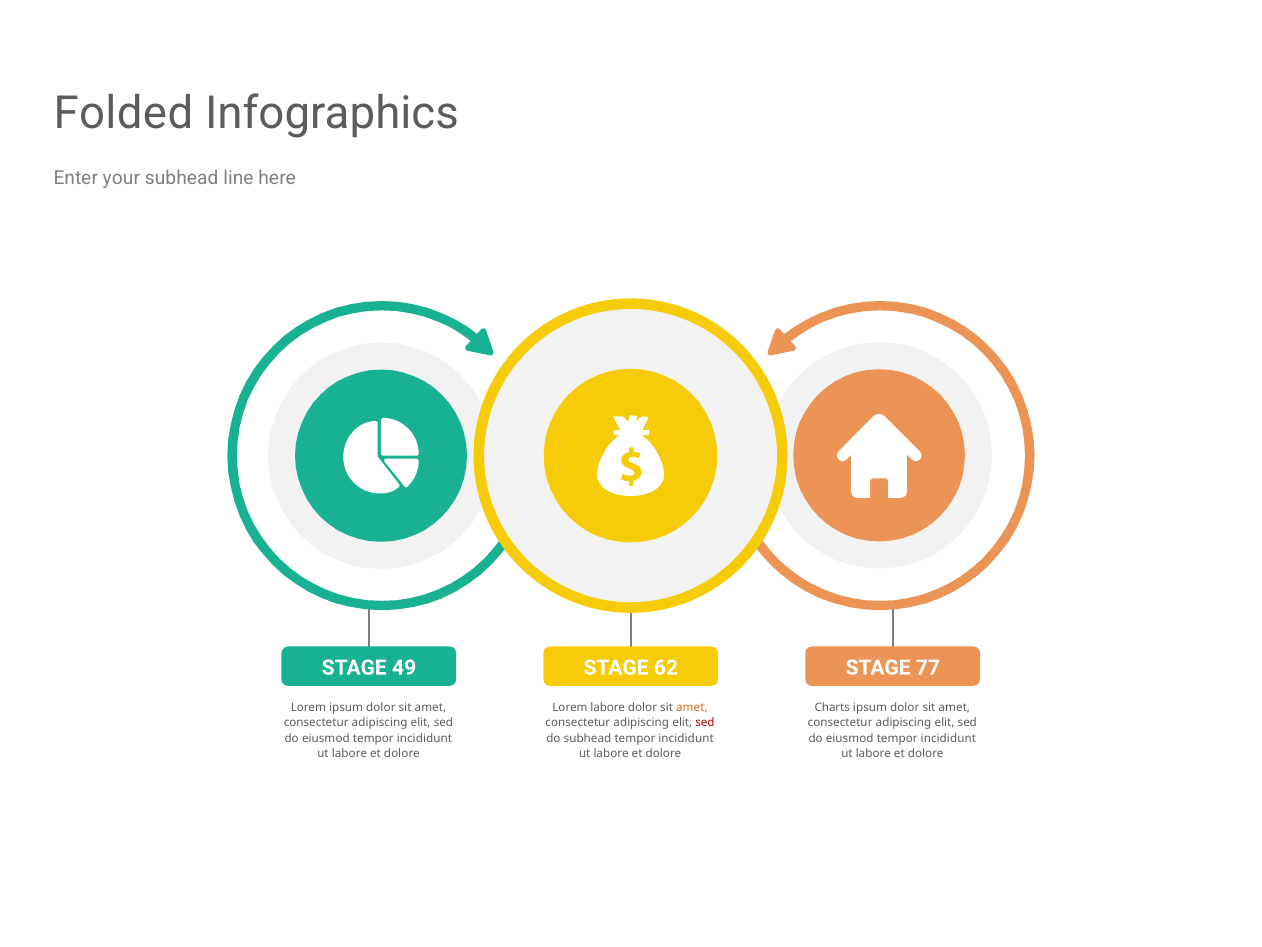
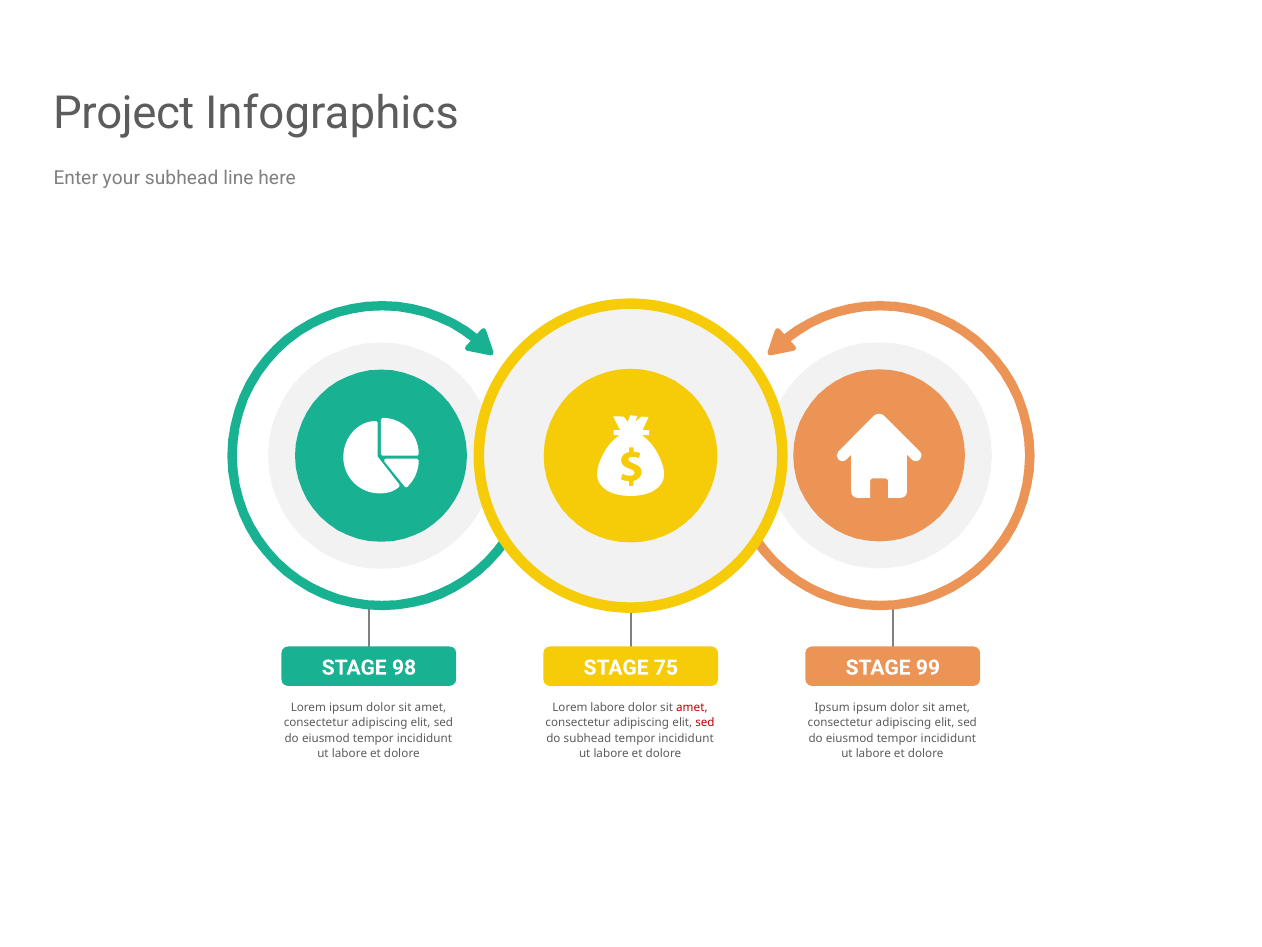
Folded: Folded -> Project (124, 113)
49: 49 -> 98 (404, 667)
62: 62 -> 75 (666, 667)
77: 77 -> 99 (928, 667)
amet colour: orange -> red (692, 707)
Charts: Charts -> Ipsum (832, 707)
